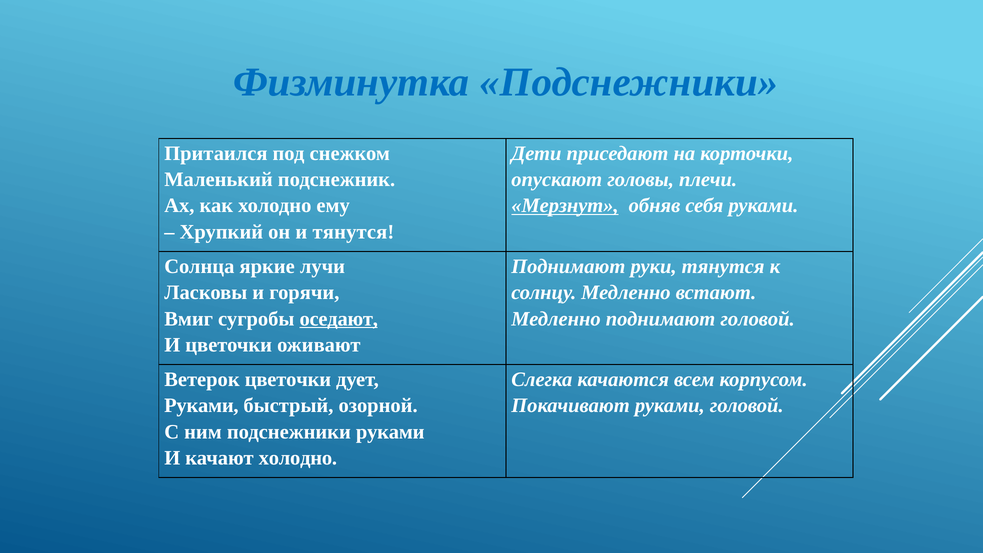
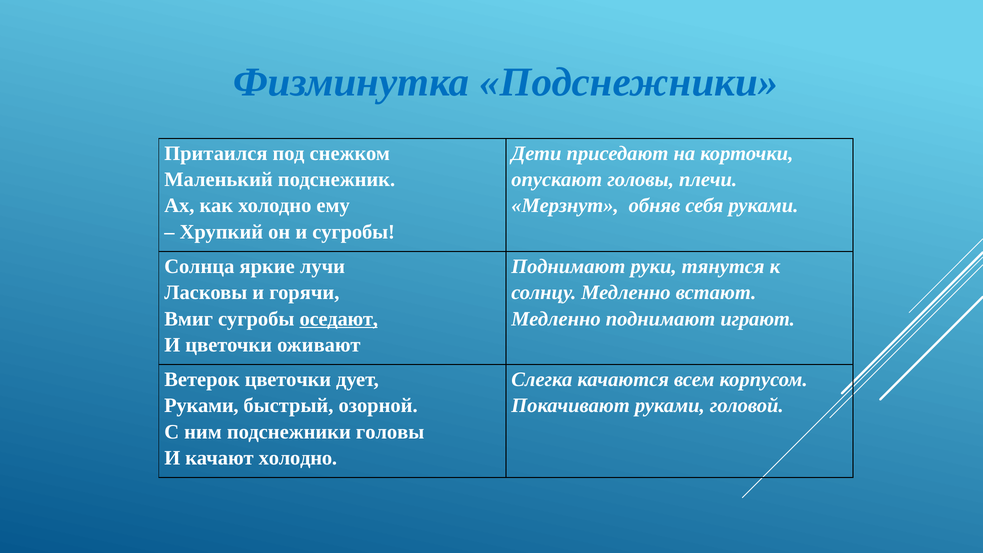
Мерзнут underline: present -> none (565, 206)
и тянутся: тянутся -> сугробы (354, 232)
поднимают головой: головой -> играют (758, 319)
подснежники руками: руками -> головы (390, 432)
